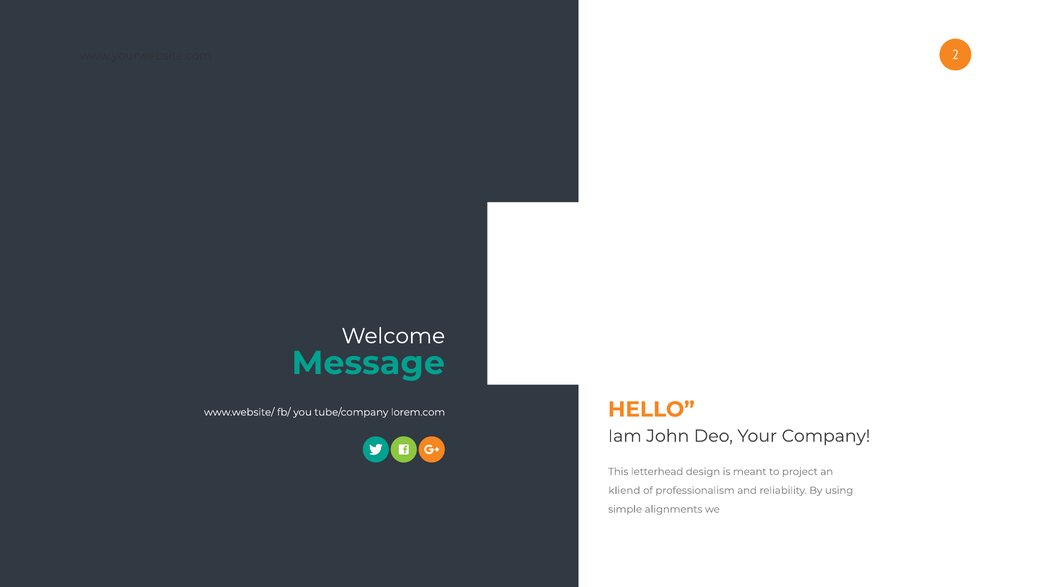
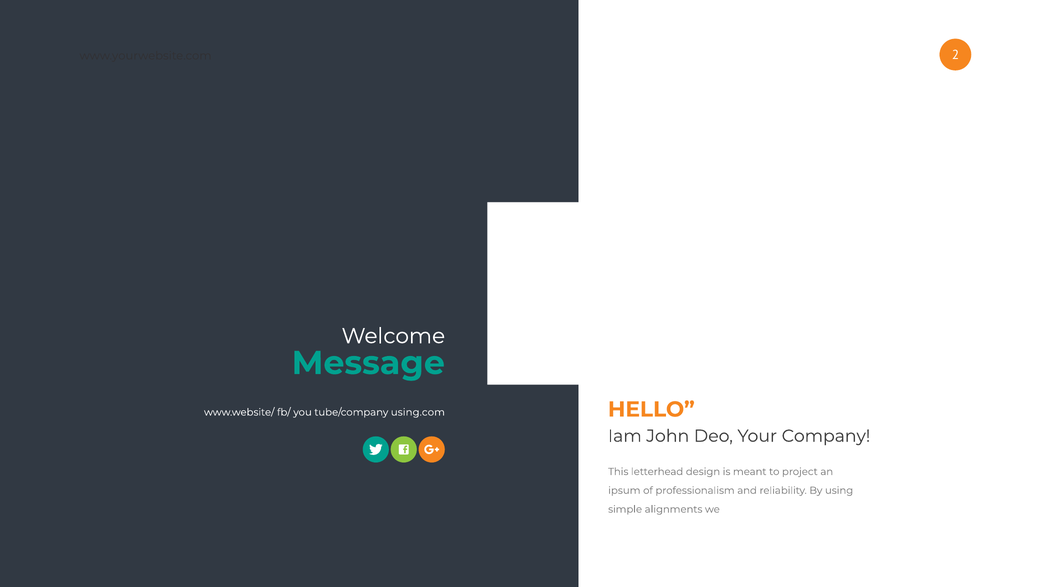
lorem.com: lorem.com -> using.com (418, 412)
kliend: kliend -> ipsum (624, 490)
